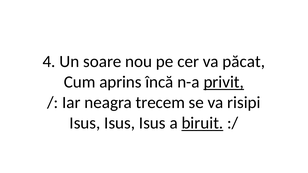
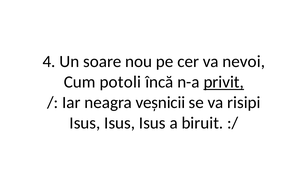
păcat: păcat -> nevoi (244, 62)
aprins: aprins -> potoli (120, 82)
trecem: trecem -> veșnicii (160, 103)
biruit underline: present -> none (202, 123)
